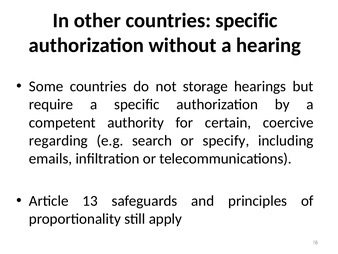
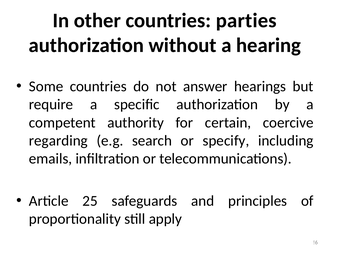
countries specific: specific -> parties (246, 20)
storage: storage -> answer (205, 86)
13: 13 -> 25 (90, 200)
